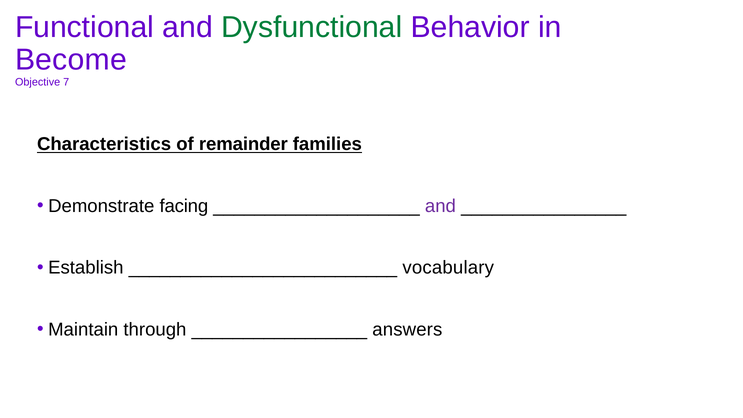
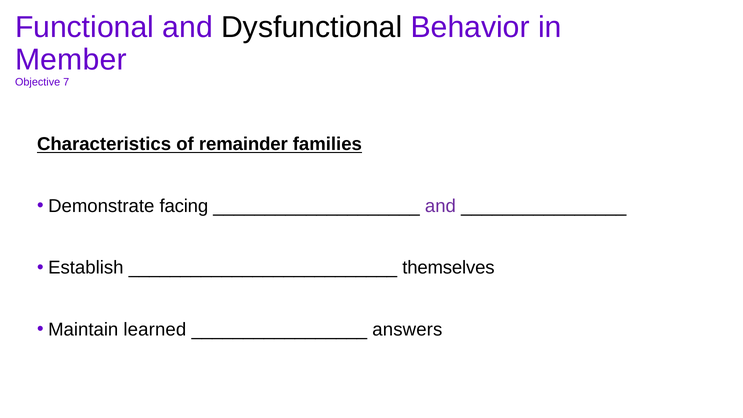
Dysfunctional colour: green -> black (312, 27)
Become: Become -> Member (71, 60)
vocabulary: vocabulary -> themselves (448, 268)
through: through -> learned (155, 329)
